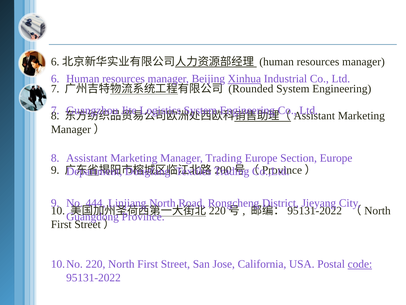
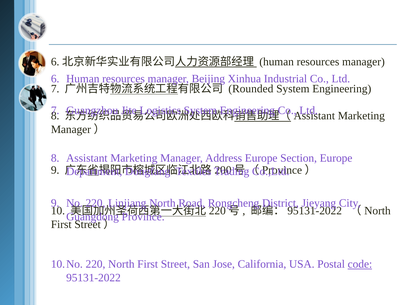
Xinhua underline: present -> none (244, 79)
Manager Trading: Trading -> Address (224, 158)
No 444: 444 -> 220 (95, 203)
